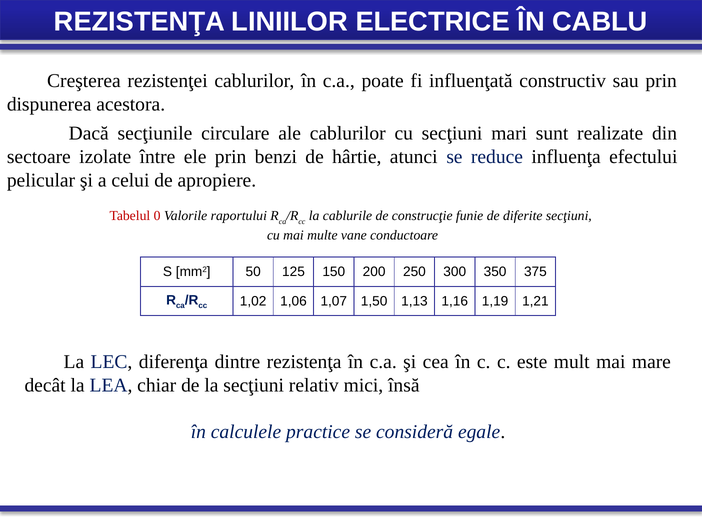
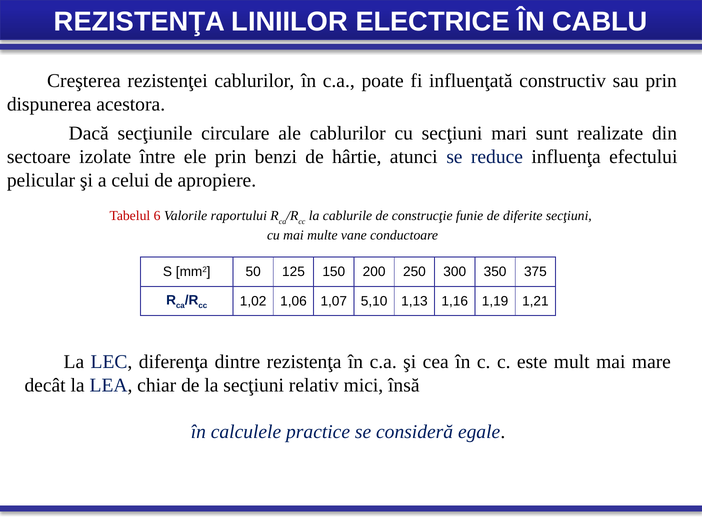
0: 0 -> 6 (157, 216)
1,50: 1,50 -> 5,10 (374, 301)
